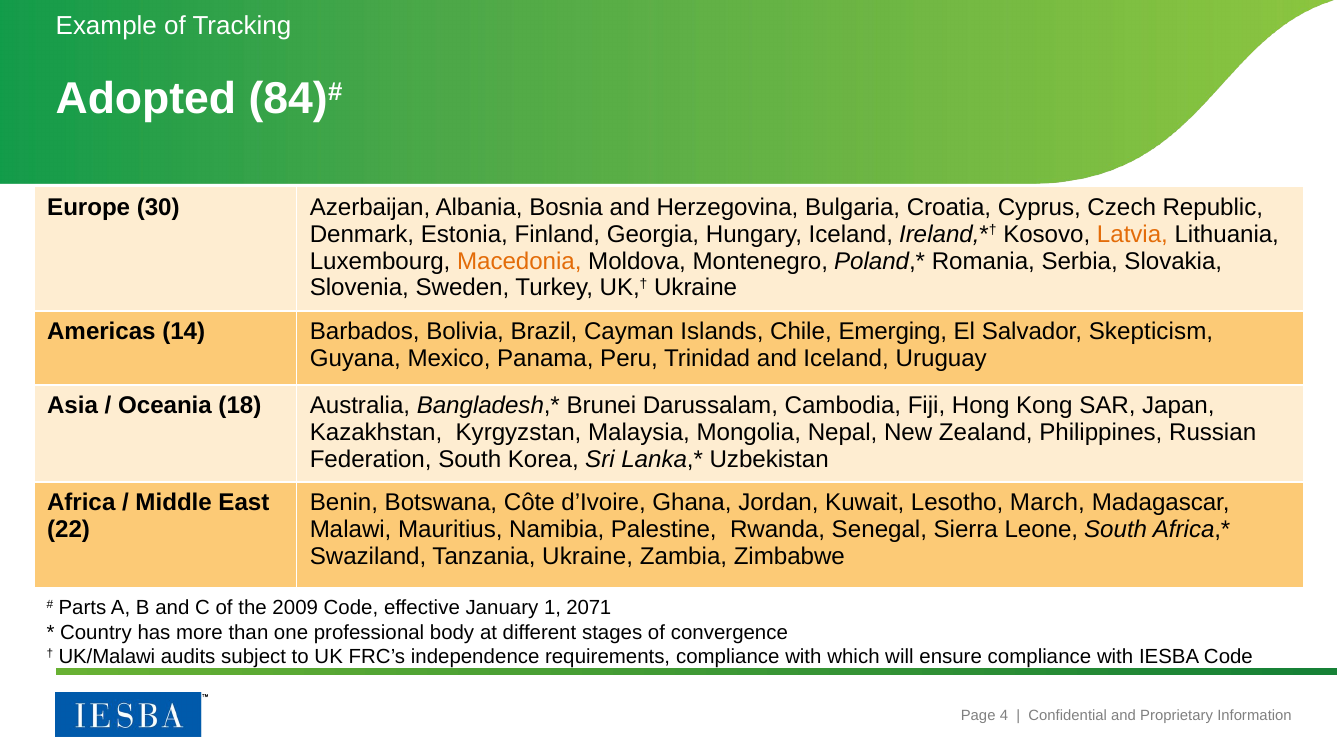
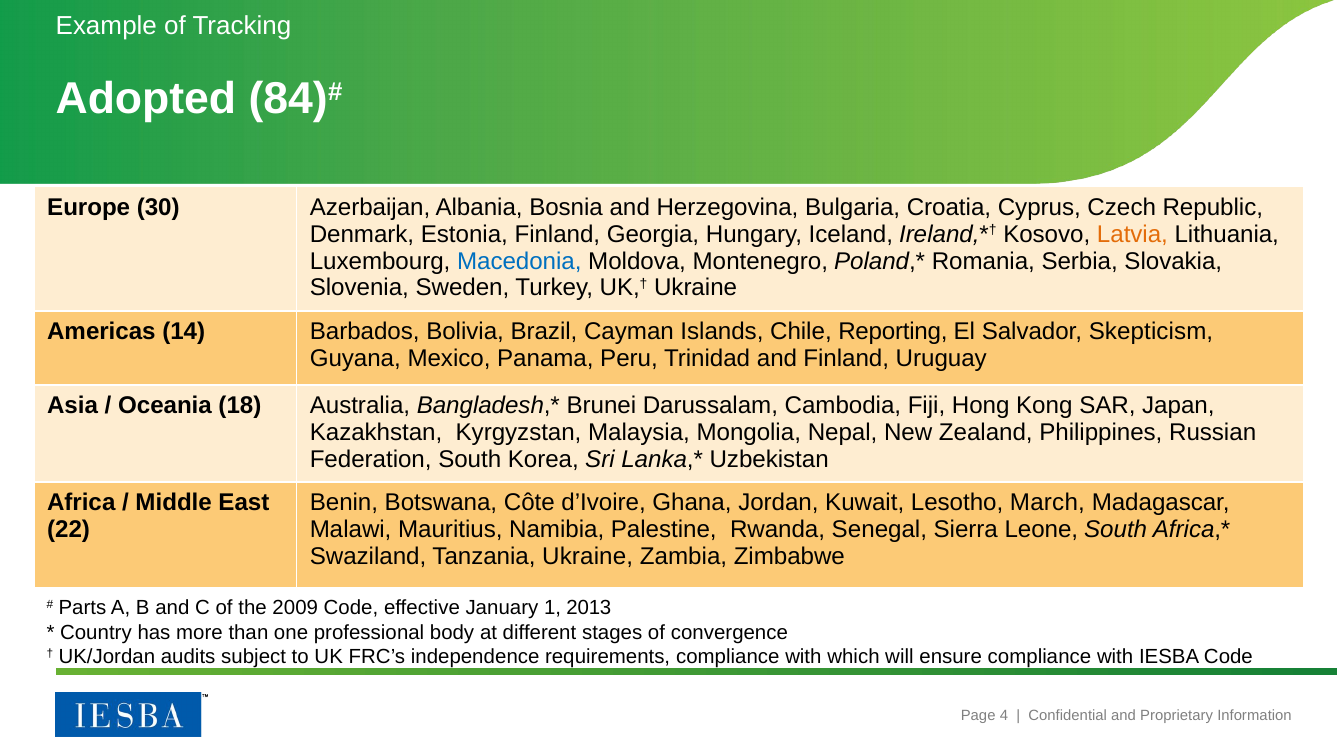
Macedonia colour: orange -> blue (519, 261)
Emerging: Emerging -> Reporting (893, 332)
and Iceland: Iceland -> Finland (846, 359)
2071: 2071 -> 2013 (589, 608)
UK/Malawi: UK/Malawi -> UK/Jordan (107, 657)
